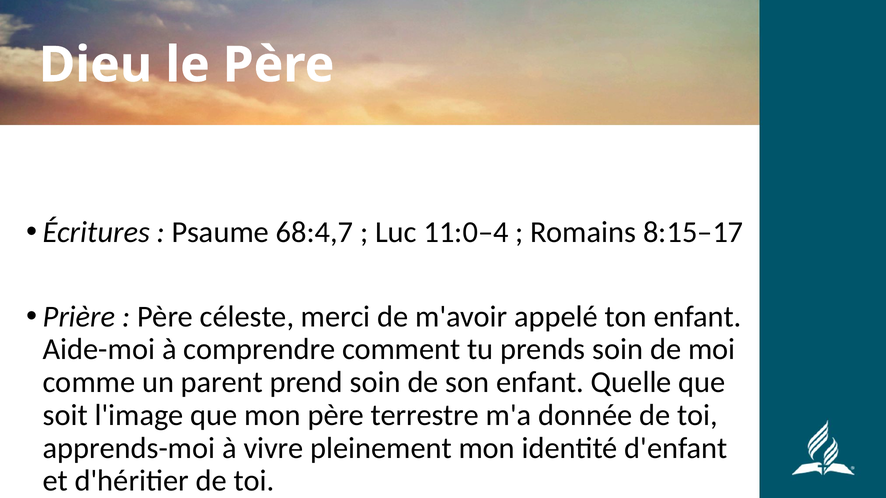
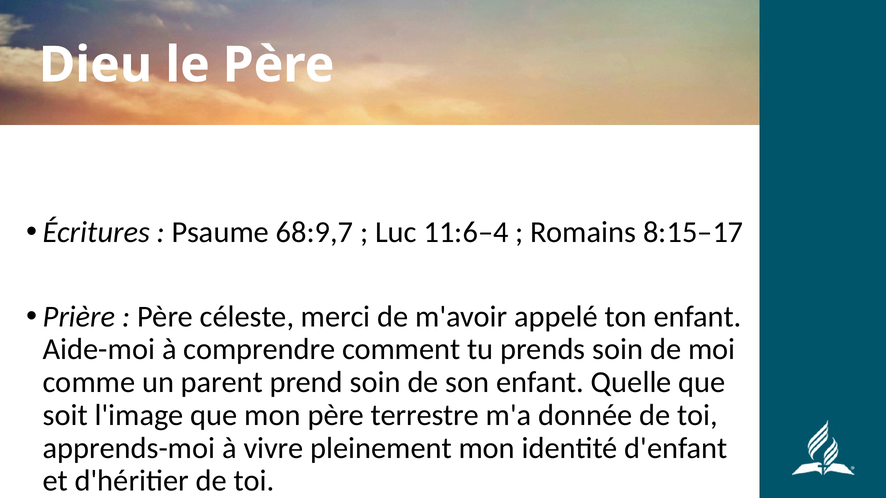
68:4,7: 68:4,7 -> 68:9,7 (315, 233)
11:0–4: 11:0–4 -> 11:6–4 (466, 233)
